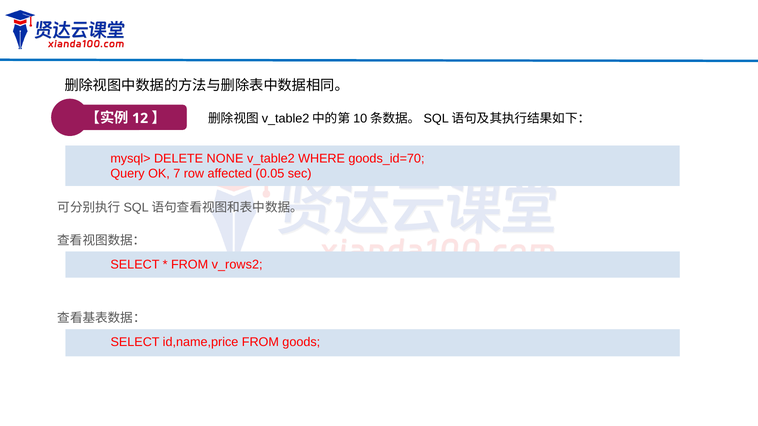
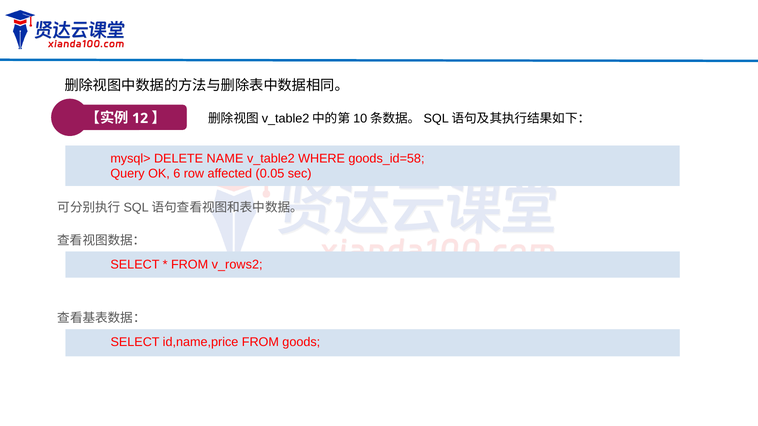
NONE: NONE -> NAME (225, 159)
goods_id=70: goods_id=70 -> goods_id=58 (386, 159)
7: 7 -> 6 (177, 174)
